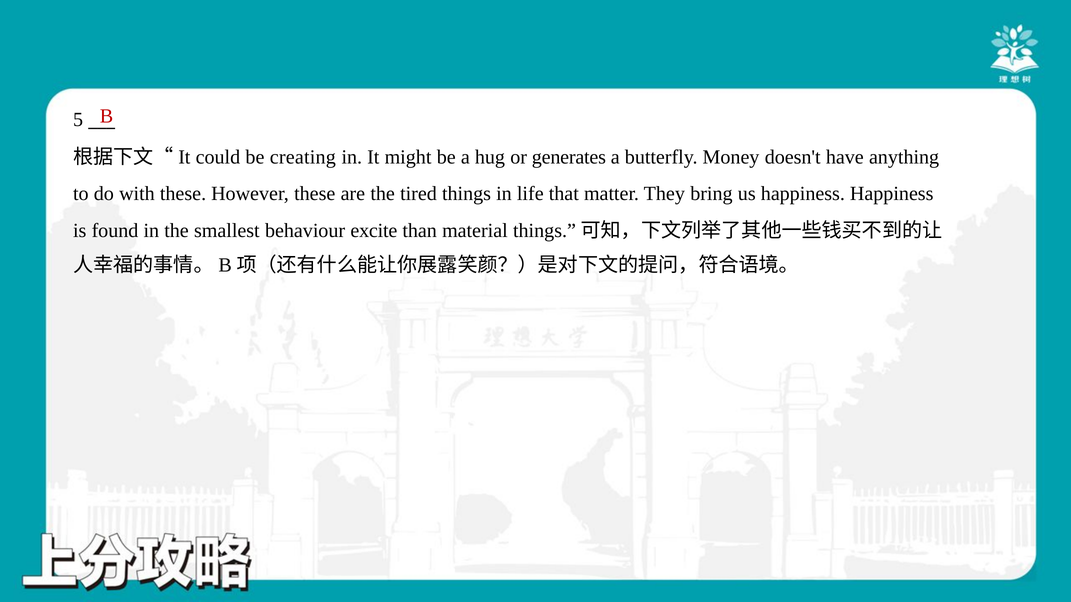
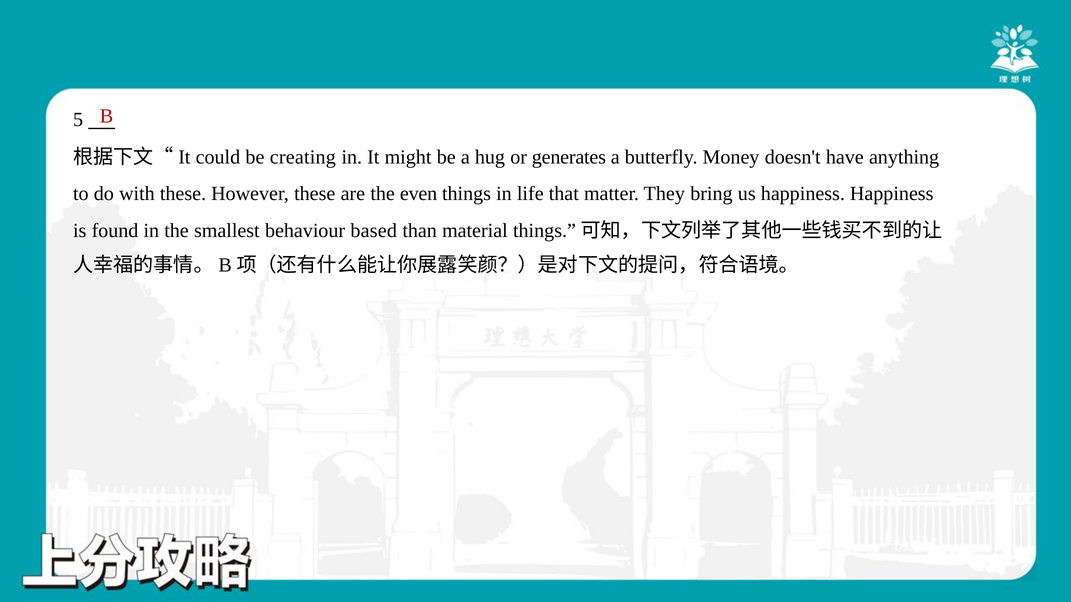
tired: tired -> even (419, 194)
excite: excite -> based (374, 231)
